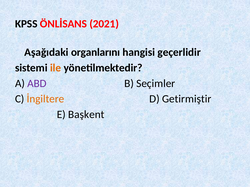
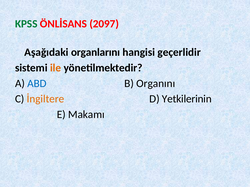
KPSS colour: black -> green (26, 24)
2021: 2021 -> 2097 (104, 24)
ABD colour: purple -> blue (37, 84)
Seçimler: Seçimler -> Organını (156, 84)
Getirmiştir: Getirmiştir -> Yetkilerinin (187, 99)
Başkent: Başkent -> Makamı (86, 115)
